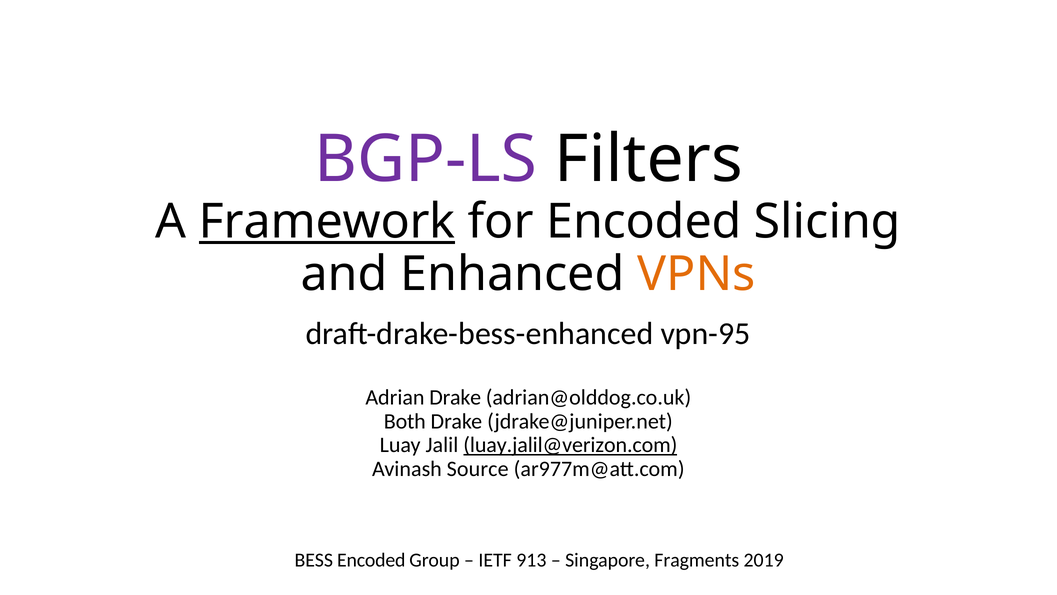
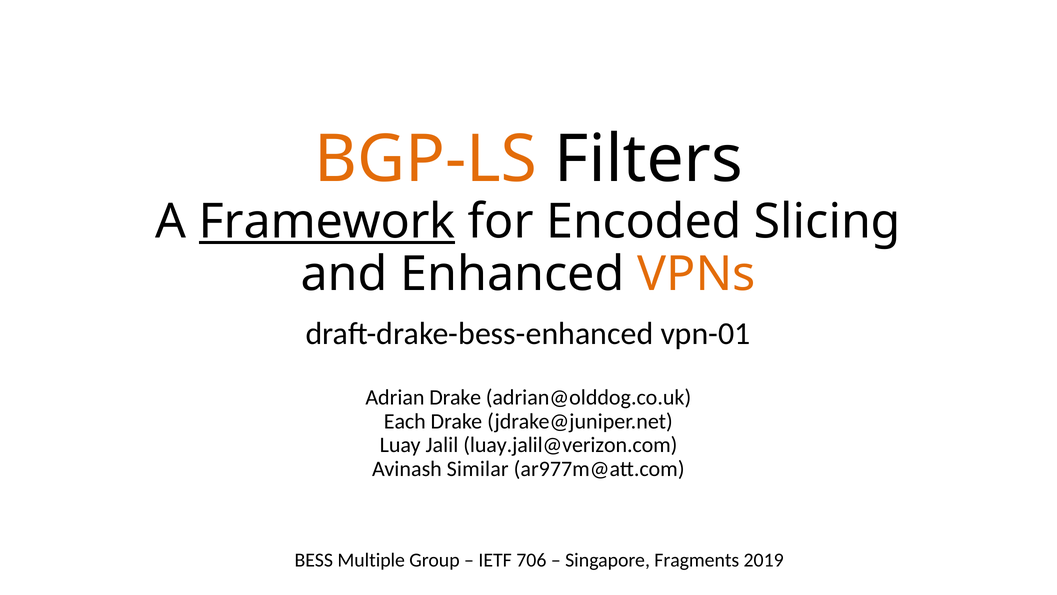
BGP-LS colour: purple -> orange (426, 159)
vpn-95: vpn-95 -> vpn-01 (706, 333)
Both: Both -> Each (405, 421)
luay.jalil@verizon.com underline: present -> none (570, 445)
Source: Source -> Similar (478, 469)
BESS Encoded: Encoded -> Multiple (371, 560)
913: 913 -> 706 (531, 560)
